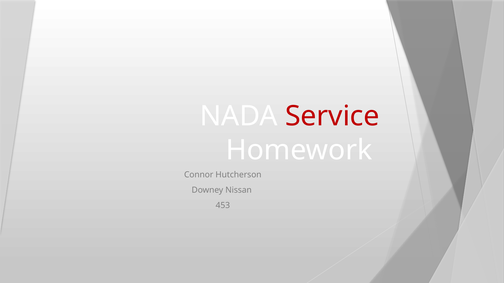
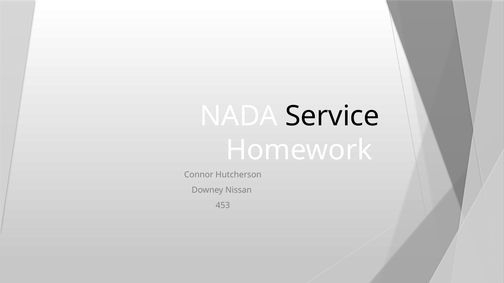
Service colour: red -> black (332, 116)
